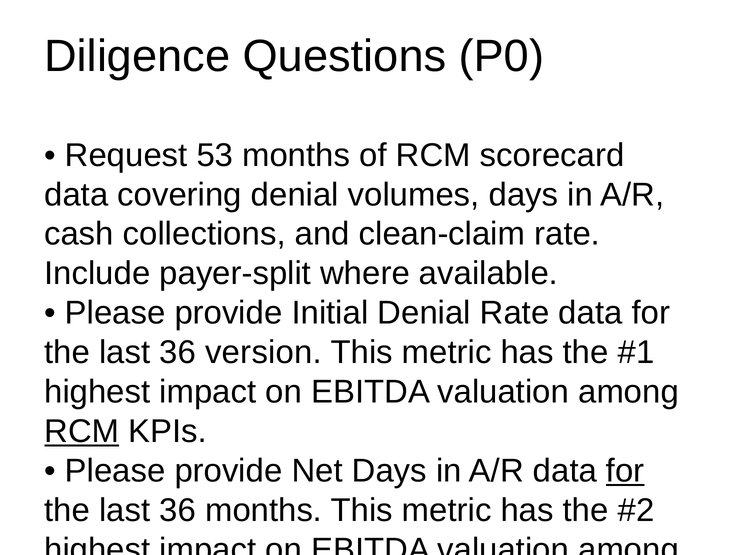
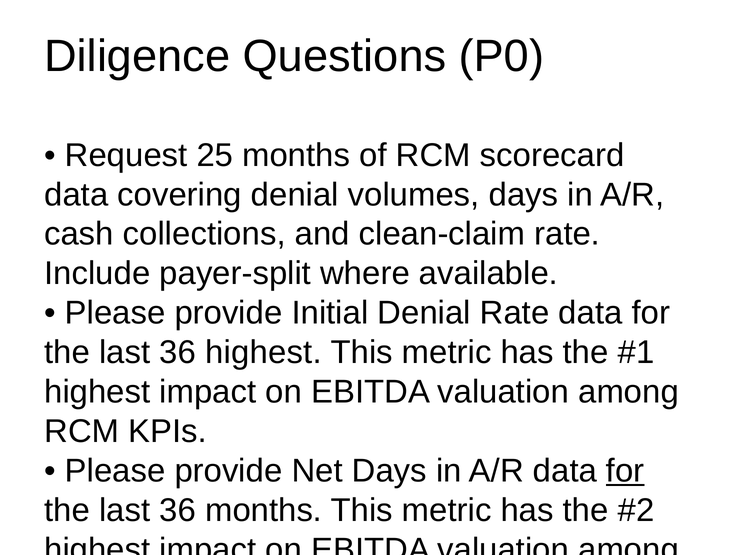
53: 53 -> 25 (215, 155)
36 version: version -> highest (263, 353)
RCM underline: present -> none (82, 432)
